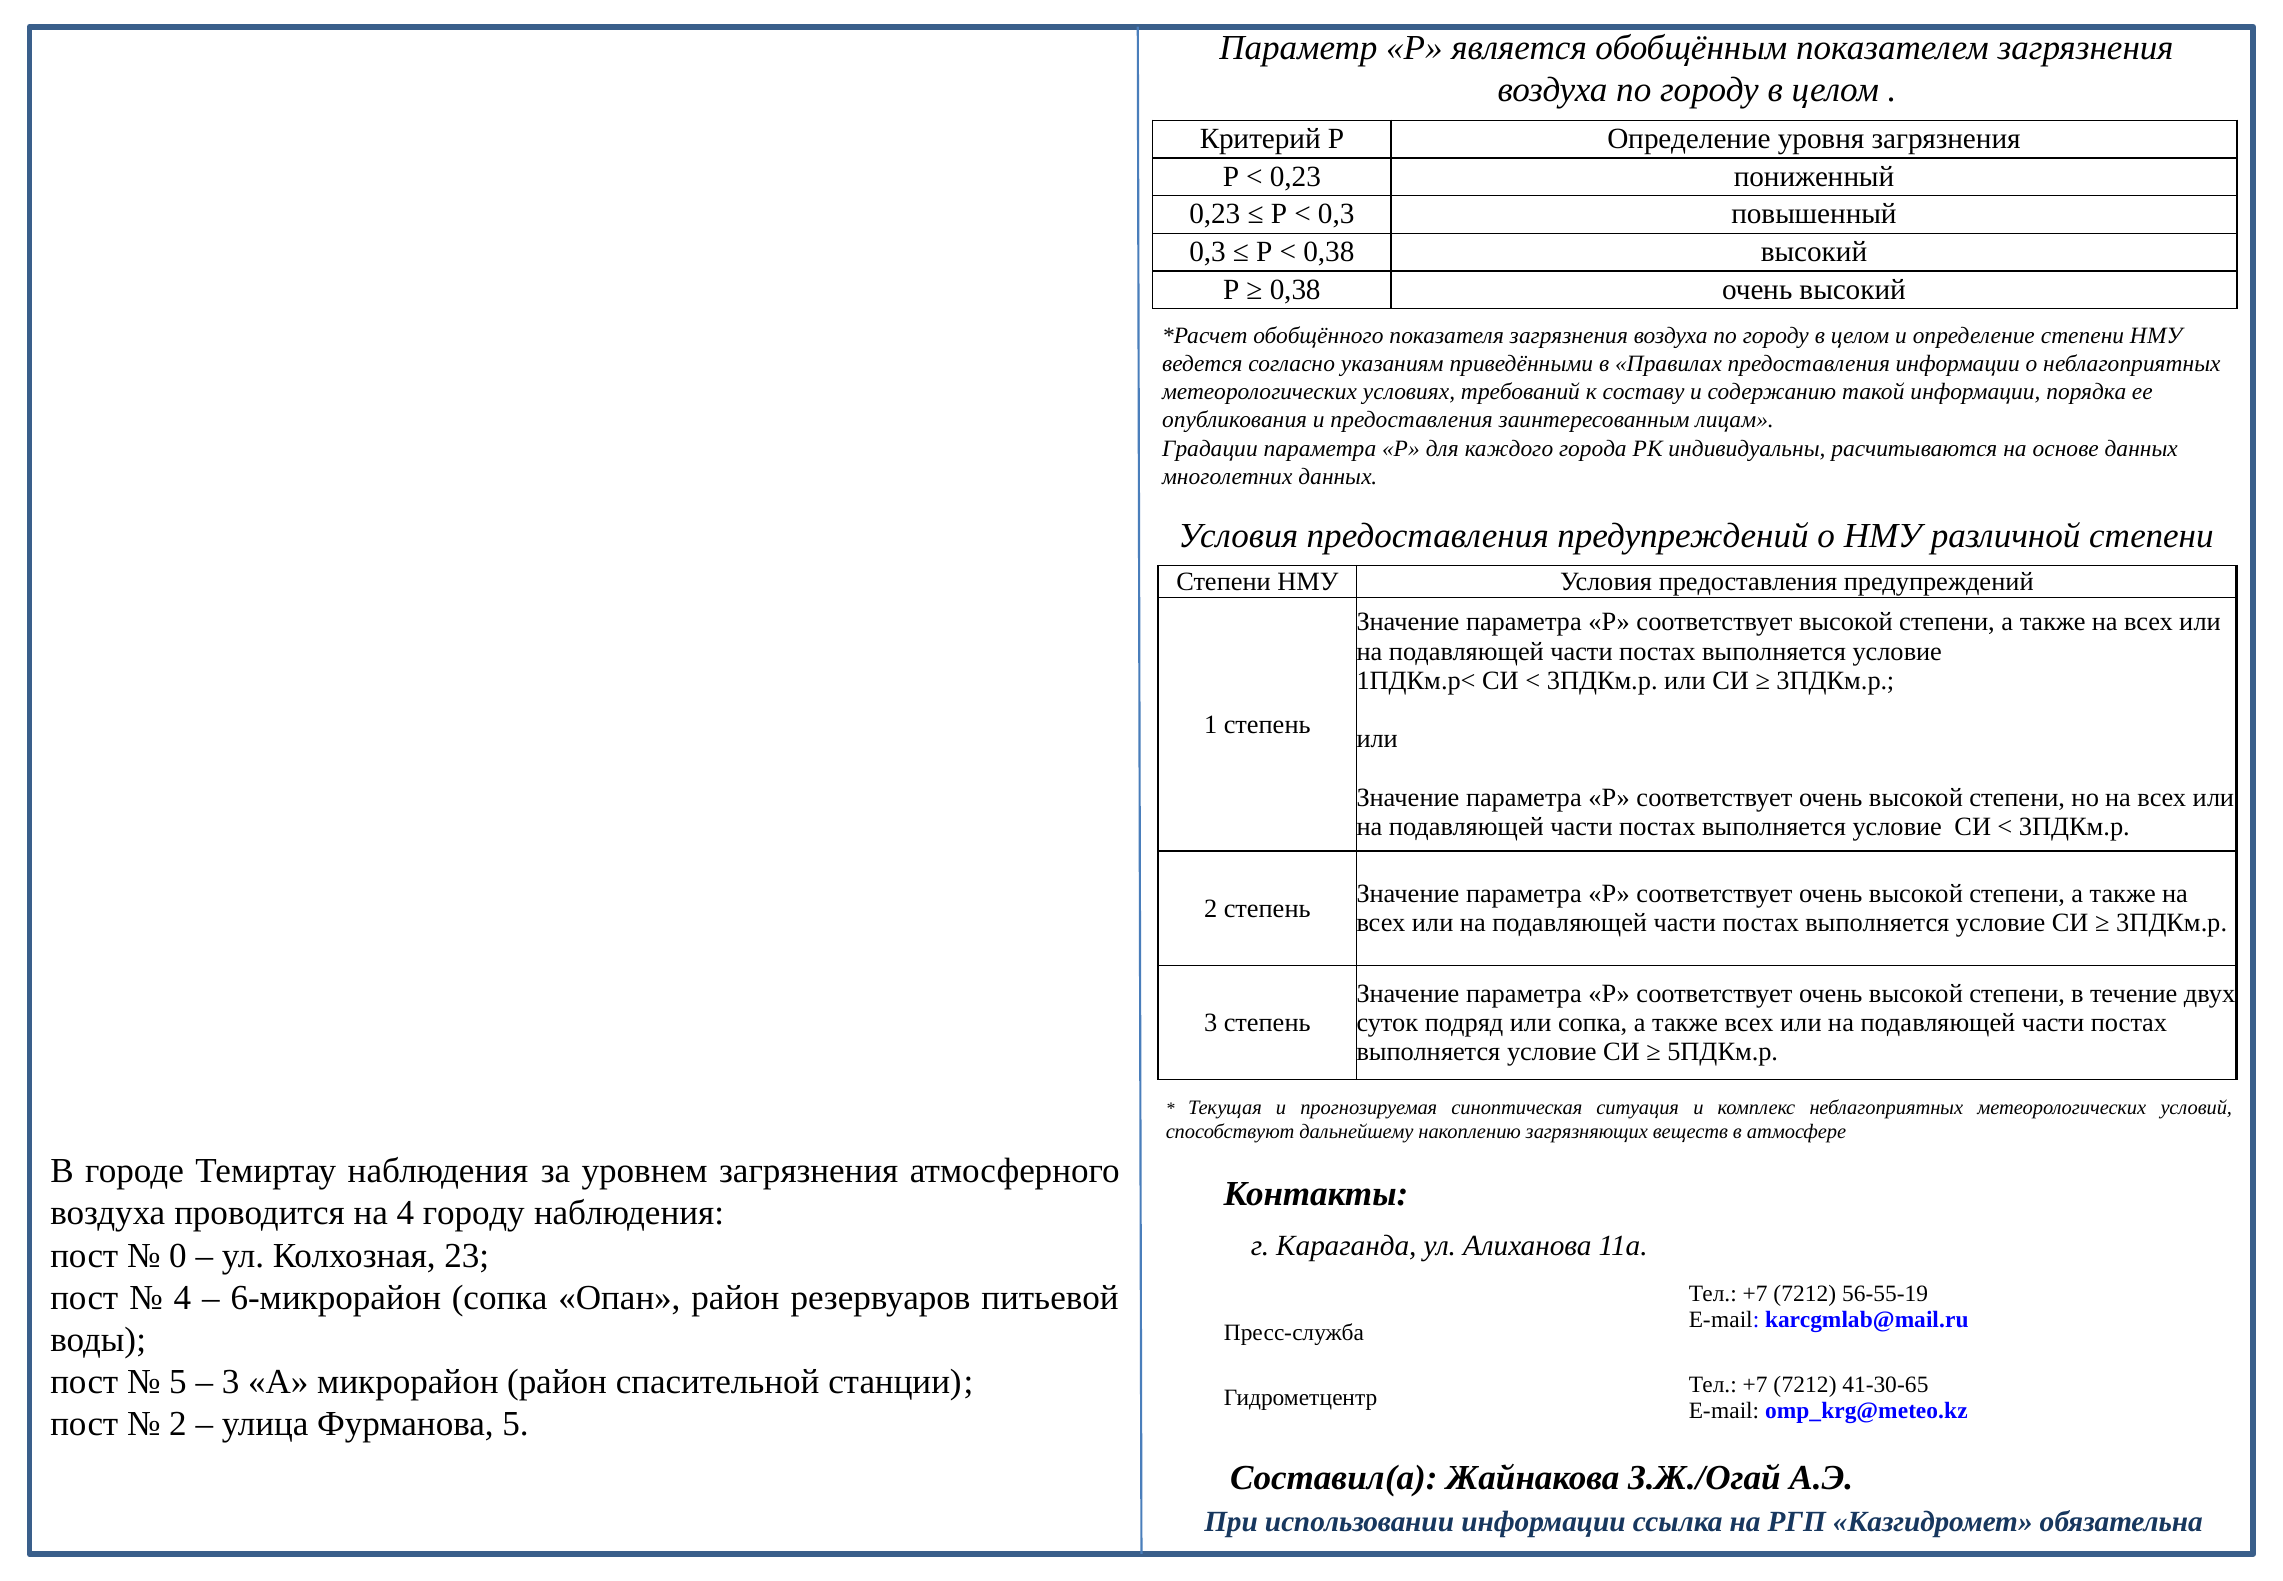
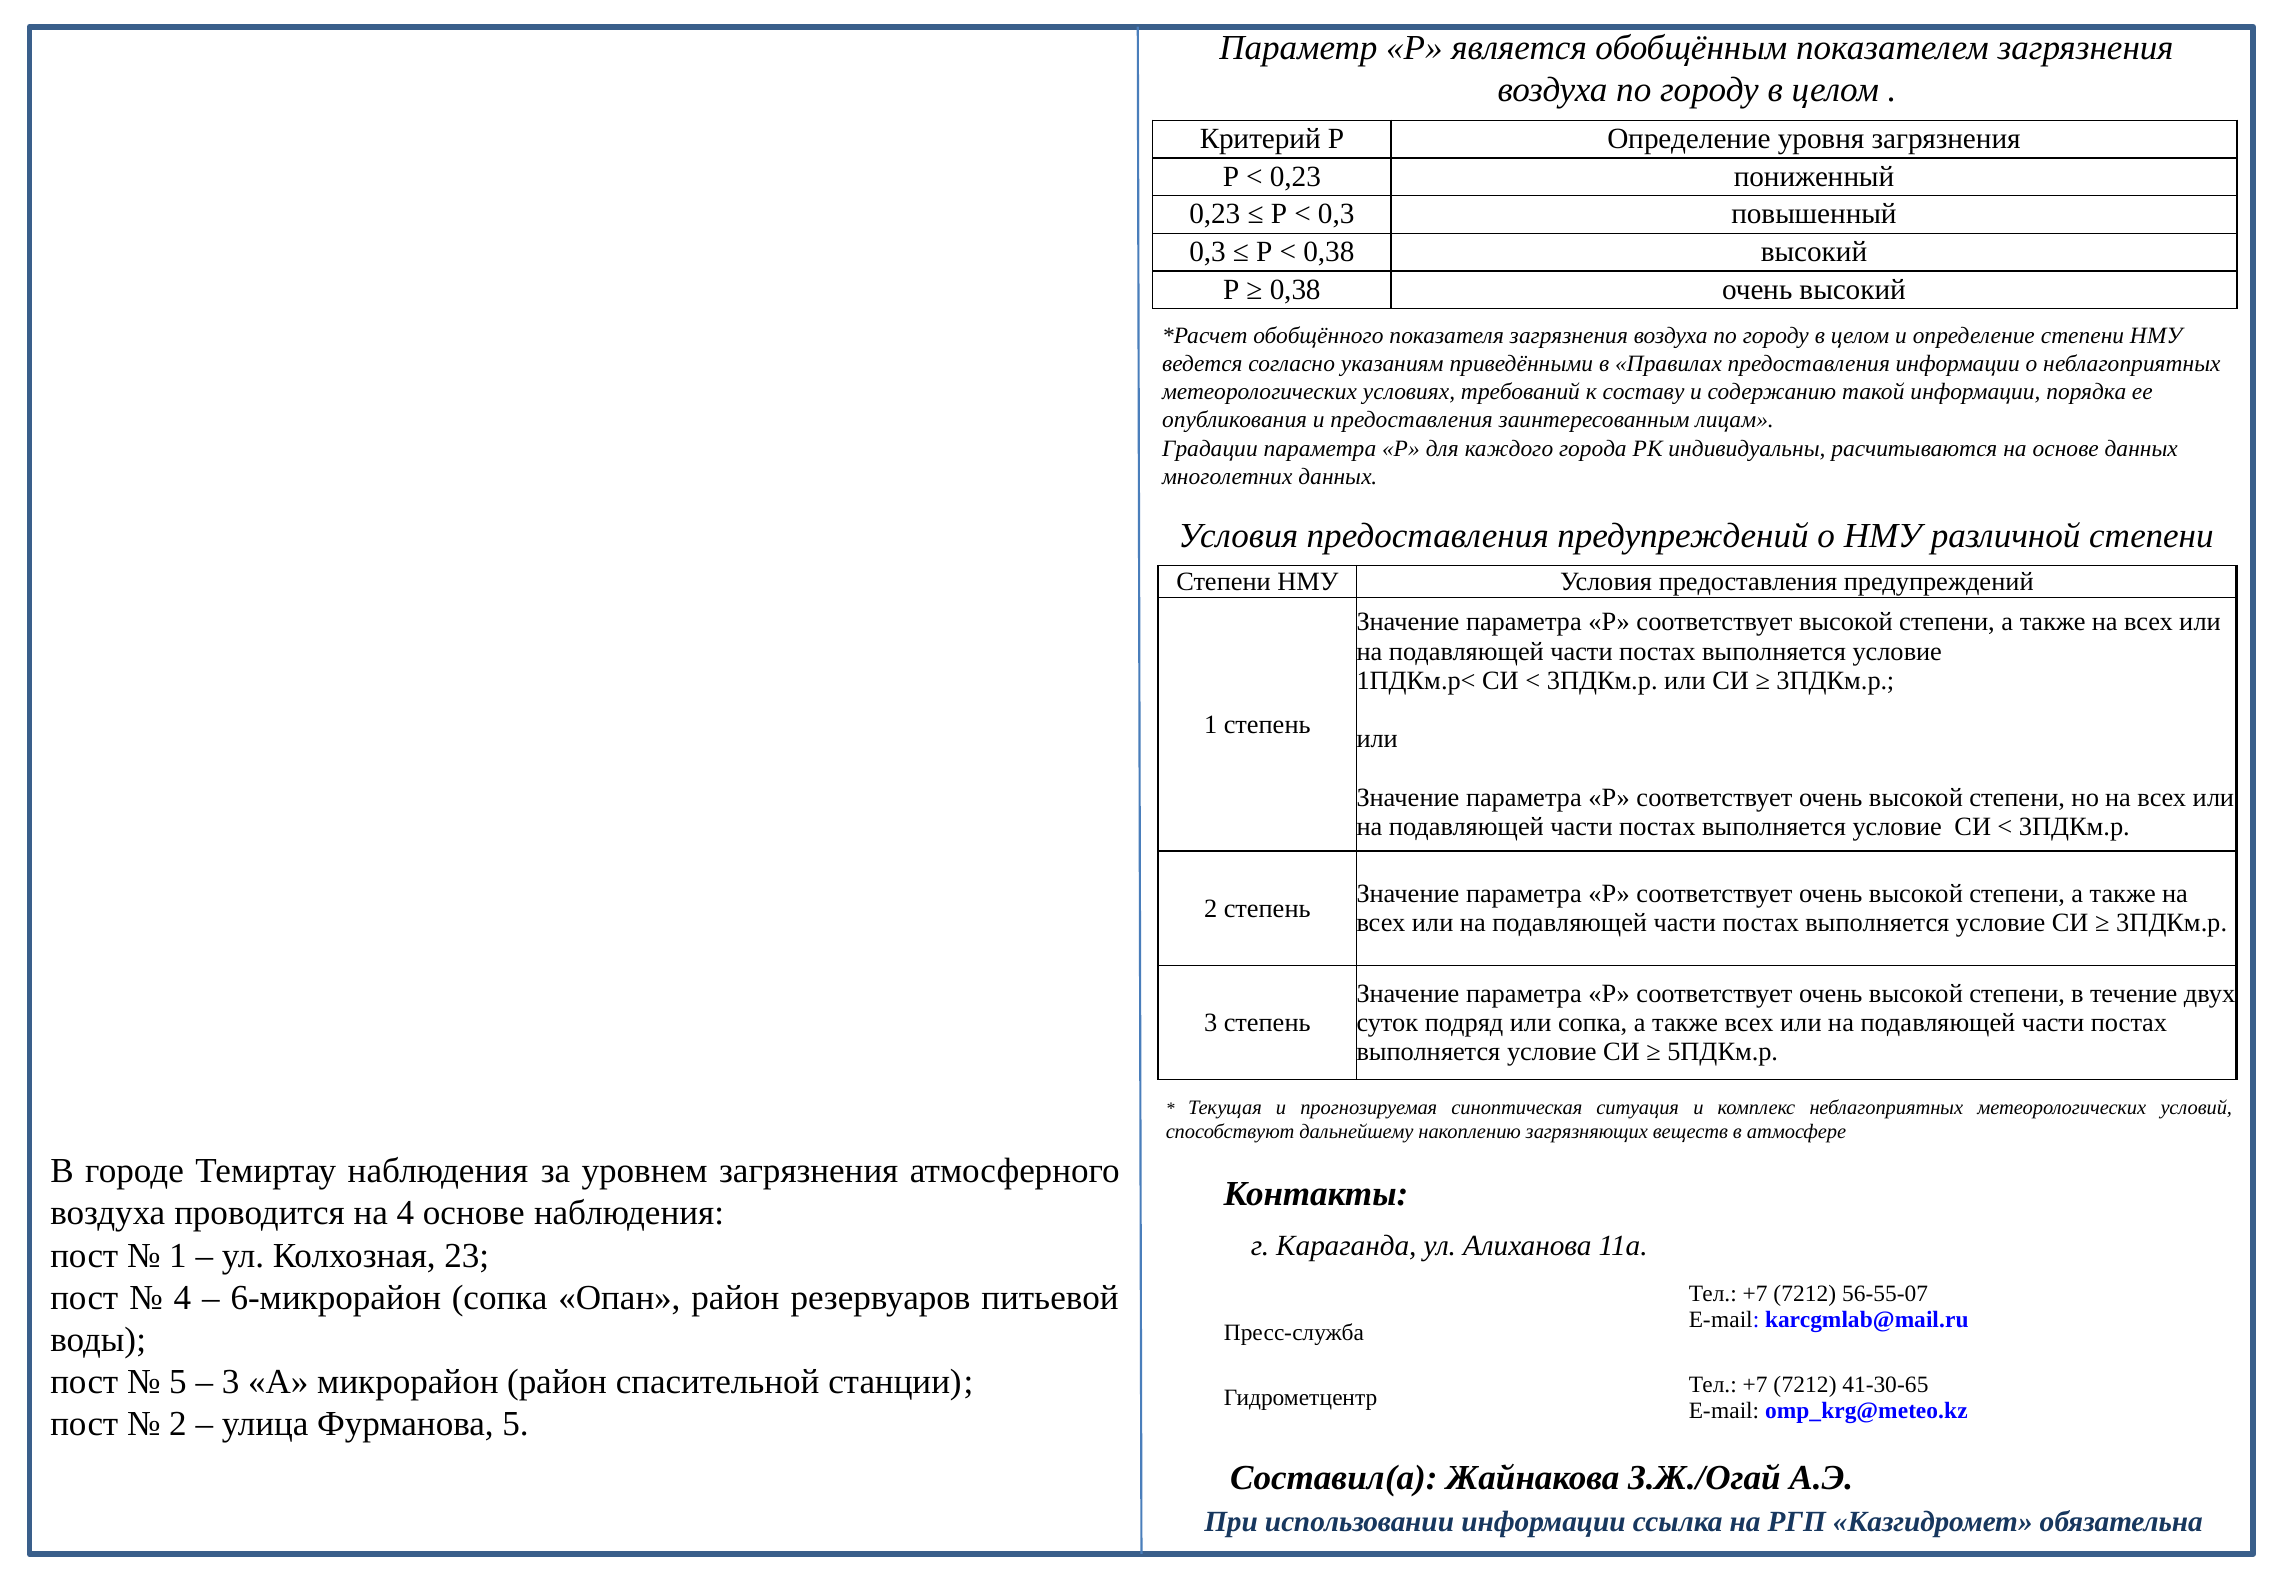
4 городу: городу -> основе (474, 1213)
0: 0 -> 1 (178, 1255)
56-55-19: 56-55-19 -> 56-55-07 (1885, 1293)
